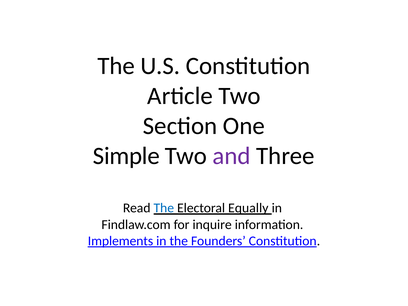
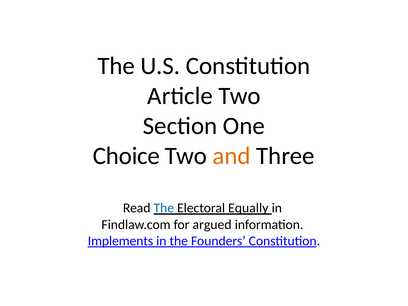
Simple: Simple -> Choice (126, 156)
and colour: purple -> orange (231, 156)
inquire: inquire -> argued (212, 225)
